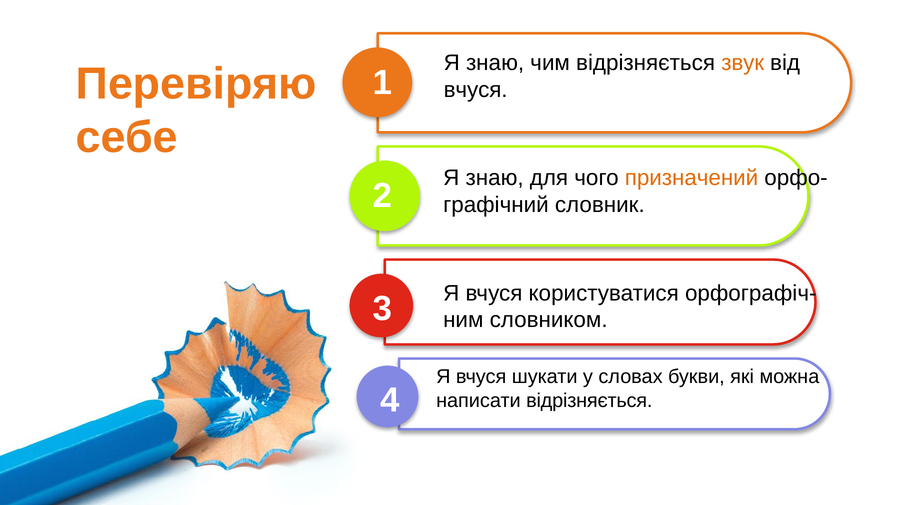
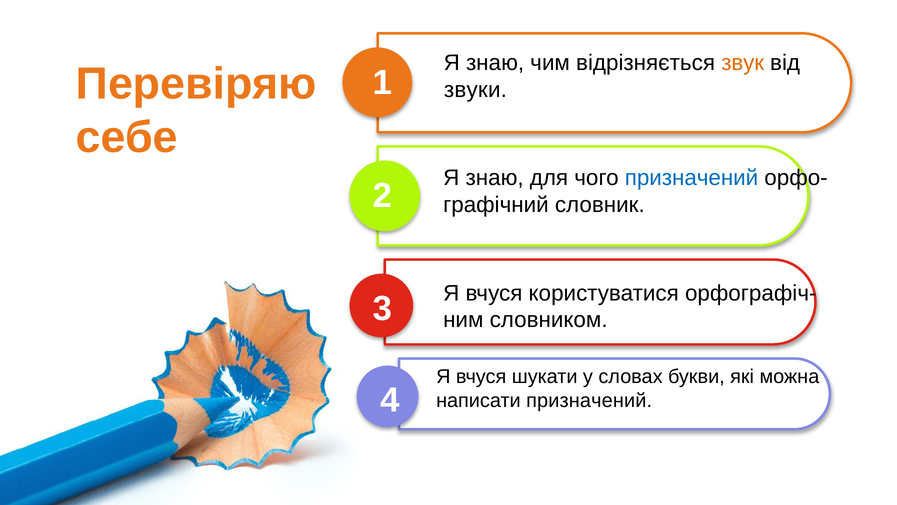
вчуся: вчуся -> звуки (475, 90)
призначений colour: orange -> blue (692, 178)
написати відрізняється: відрізняється -> призначений (589, 400)
